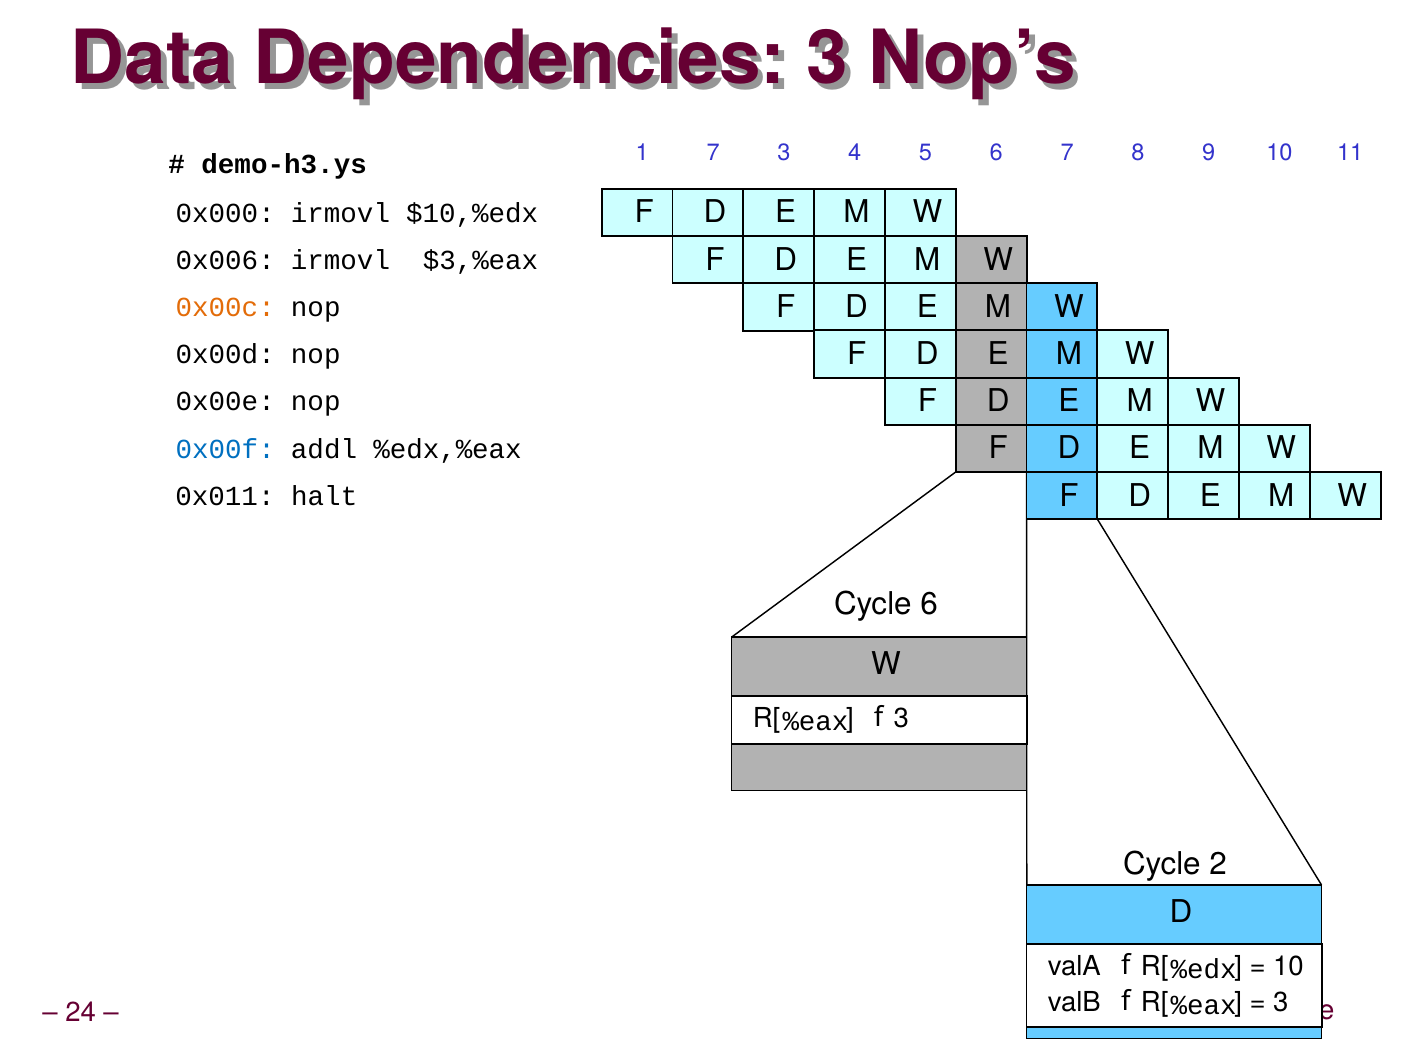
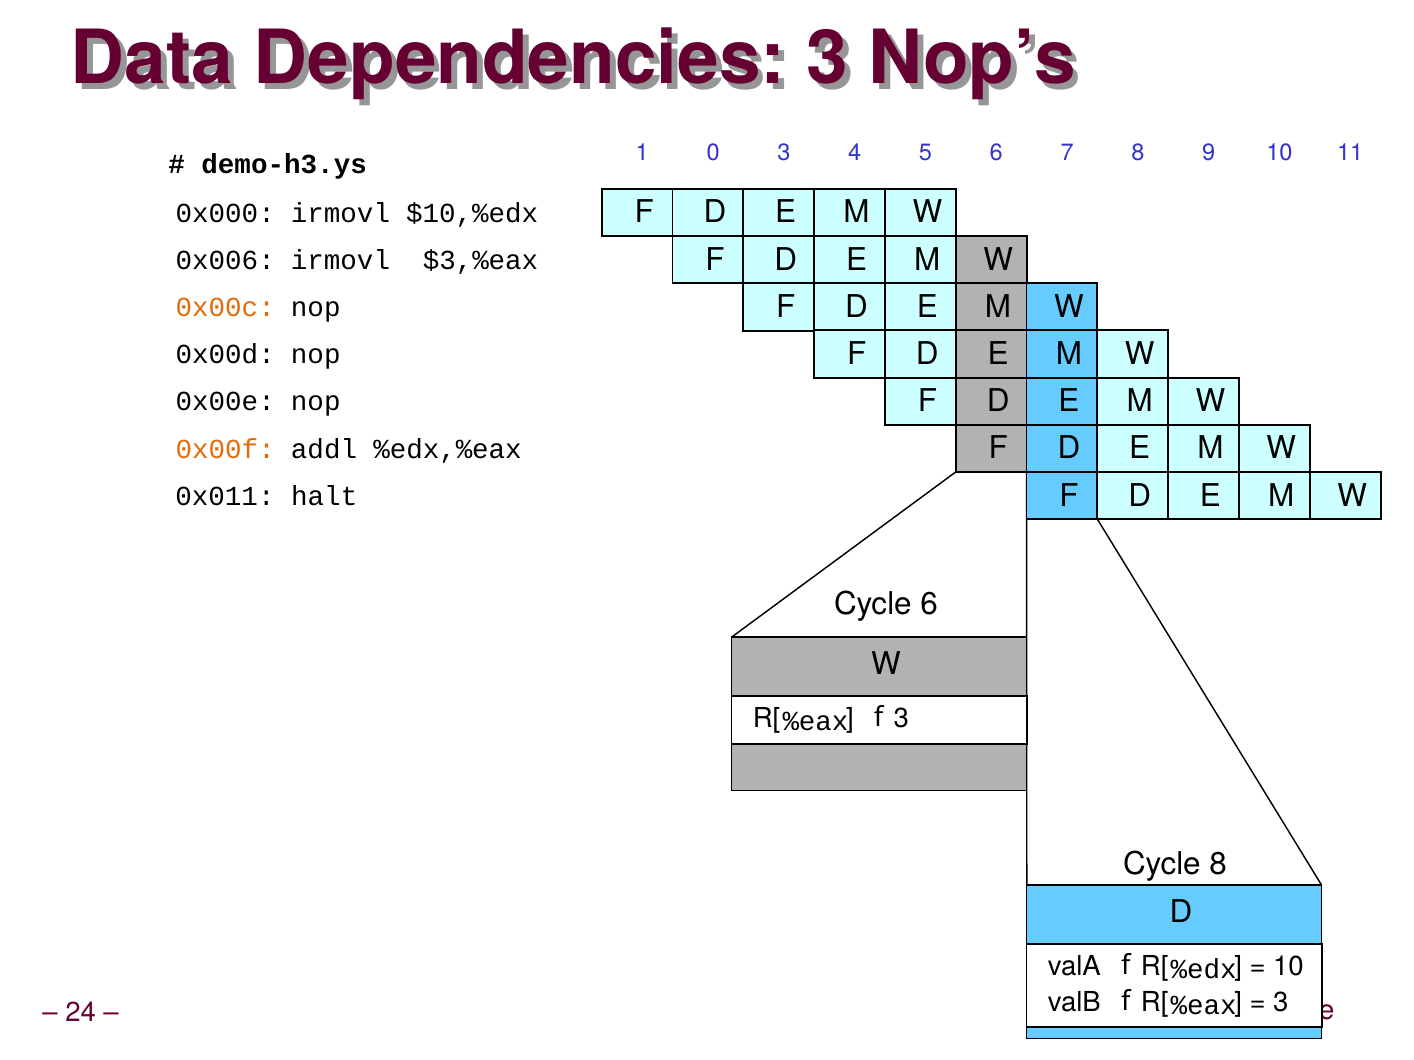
1 7: 7 -> 0 (713, 153)
0x00f colour: blue -> orange (225, 449)
Cycle 2: 2 -> 8 (1218, 864)
